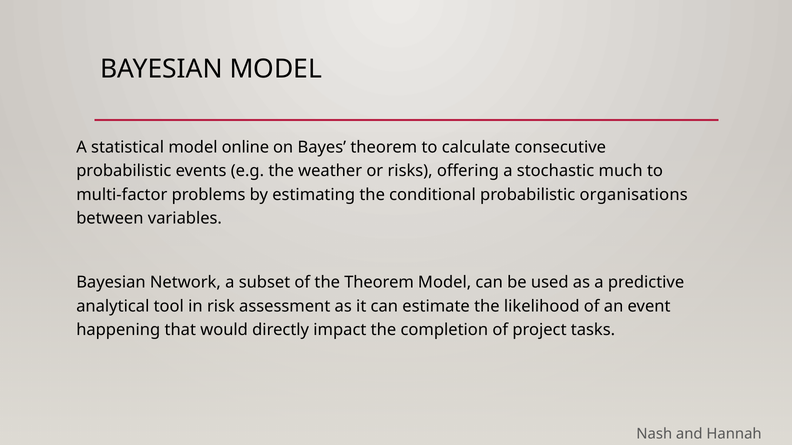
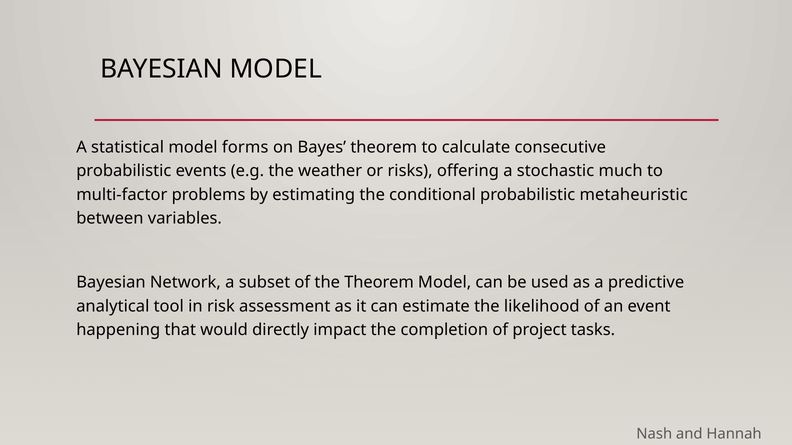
online: online -> forms (245, 147)
organisations: organisations -> metaheuristic (634, 195)
